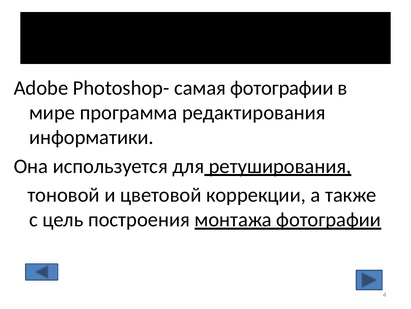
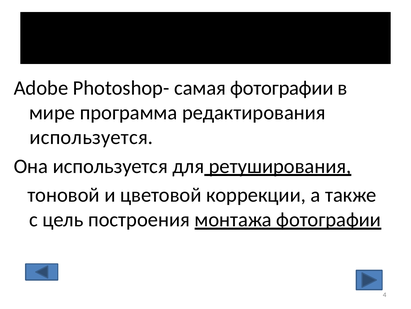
информатики: информатики -> используется (91, 137)
